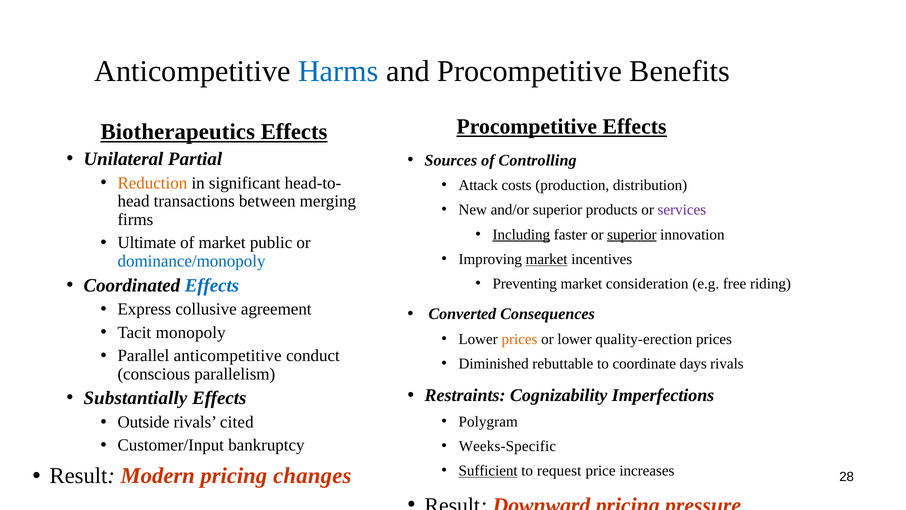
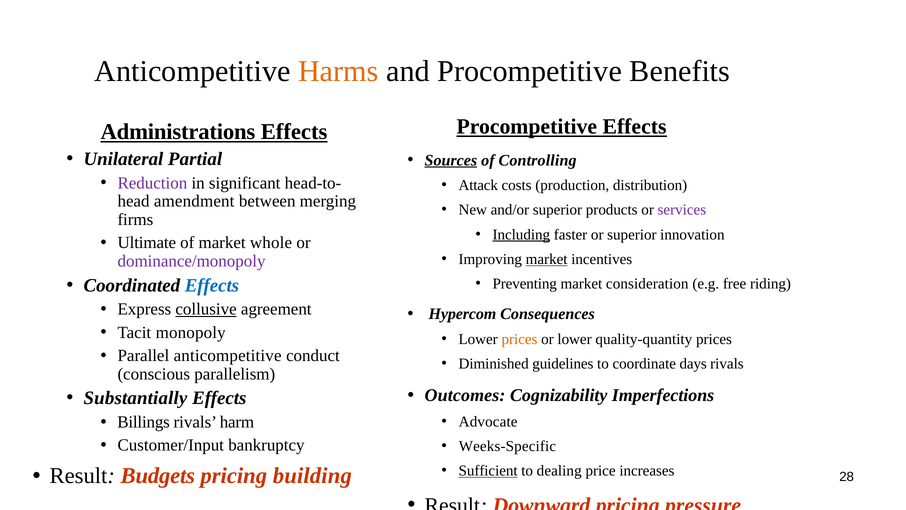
Harms colour: blue -> orange (338, 71)
Biotherapeutics: Biotherapeutics -> Administrations (178, 132)
Sources underline: none -> present (451, 160)
Reduction colour: orange -> purple (152, 183)
transactions: transactions -> amendment (194, 201)
superior underline: present -> none (632, 234)
public: public -> whole (271, 243)
dominance/monopoly colour: blue -> purple (192, 261)
collusive underline: none -> present (206, 309)
Converted: Converted -> Hypercom (462, 314)
quality-erection: quality-erection -> quality-quantity (644, 339)
rebuttable: rebuttable -> guidelines (563, 364)
Restraints: Restraints -> Outcomes (465, 395)
Outside: Outside -> Billings (144, 422)
cited: cited -> harm (237, 422)
Polygram: Polygram -> Advocate (488, 421)
request: request -> dealing (559, 470)
Modern: Modern -> Budgets (158, 476)
changes: changes -> building (312, 476)
